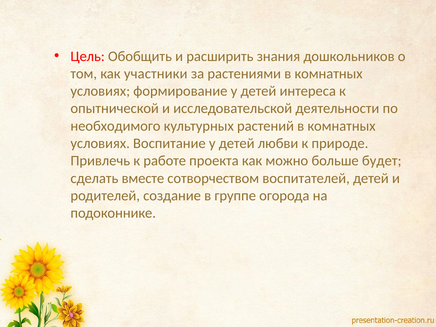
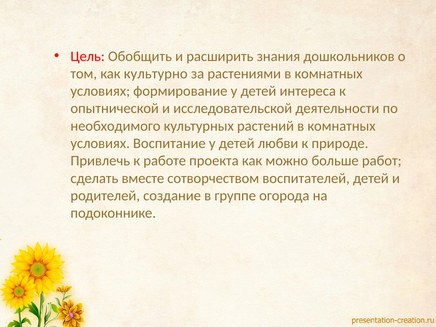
участники: участники -> культурно (156, 74)
будет: будет -> работ (382, 161)
